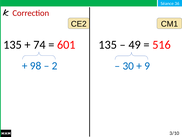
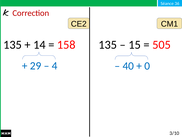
74: 74 -> 14 (39, 45)
601: 601 -> 158 (66, 45)
49: 49 -> 15 (135, 45)
516: 516 -> 505 (162, 45)
98: 98 -> 29 (36, 66)
2: 2 -> 4 (55, 66)
30: 30 -> 40 (128, 66)
9: 9 -> 0 (147, 66)
